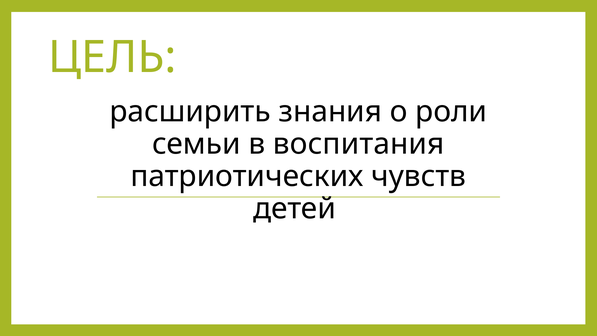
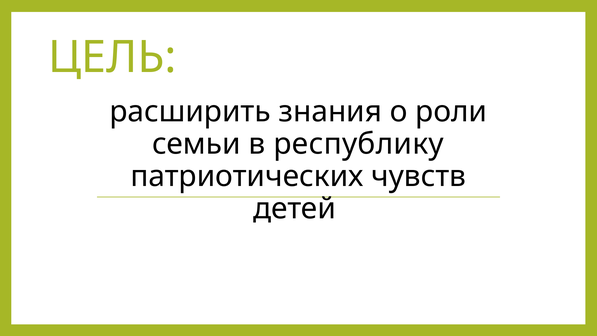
воспитания: воспитания -> республику (359, 144)
